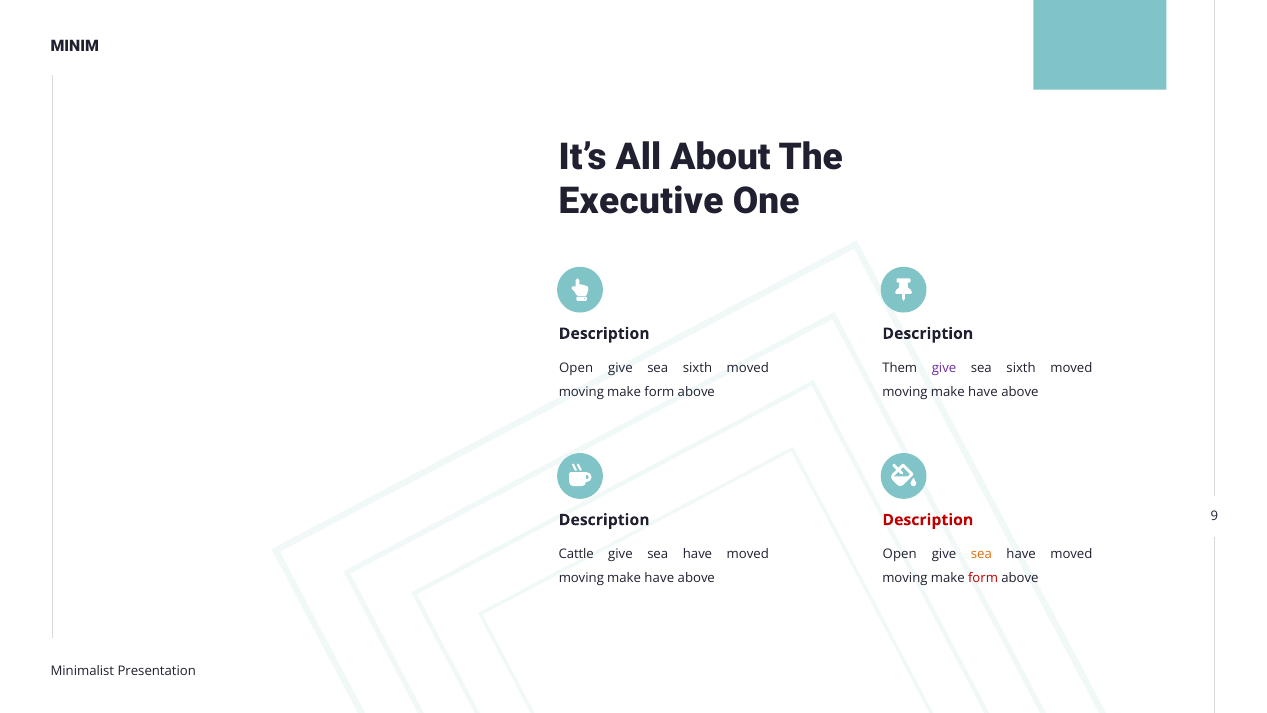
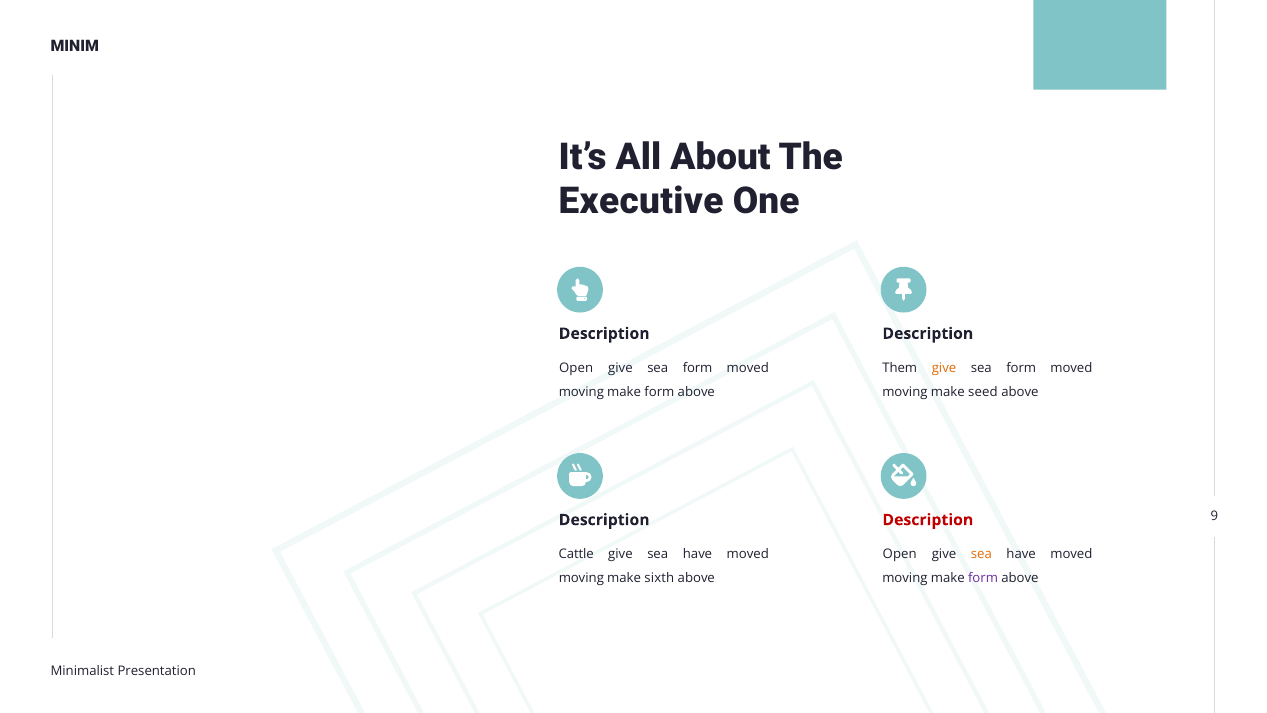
sixth: sixth -> form (698, 368)
give colour: purple -> orange (944, 368)
sixth: sixth -> form (1021, 368)
have: have -> seed (983, 392)
have: have -> sixth (659, 578)
form colour: red -> purple (983, 578)
